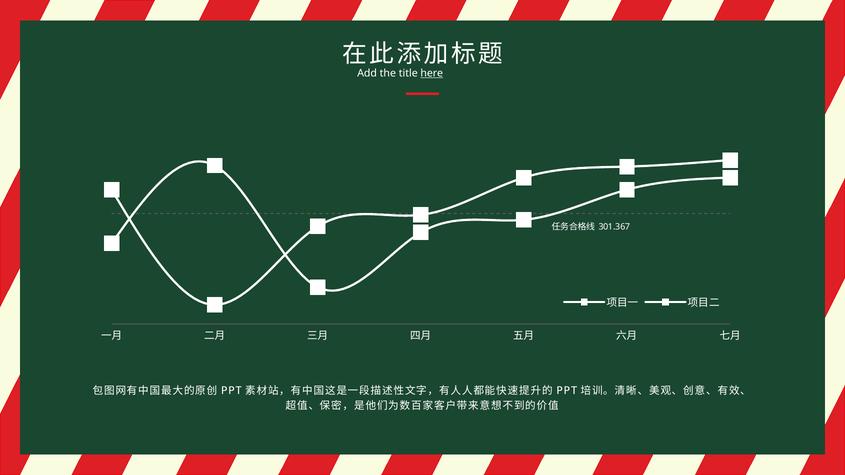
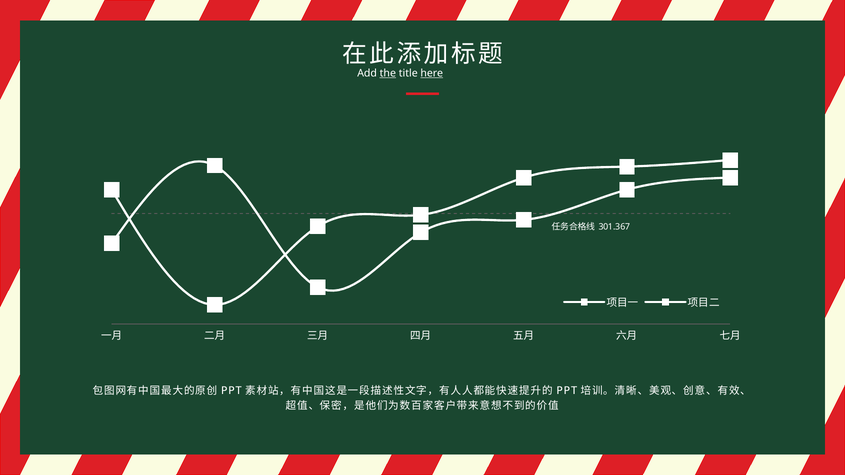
the underline: none -> present (388, 73)
